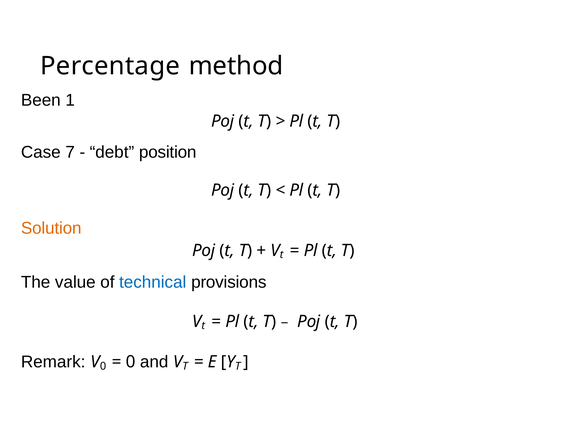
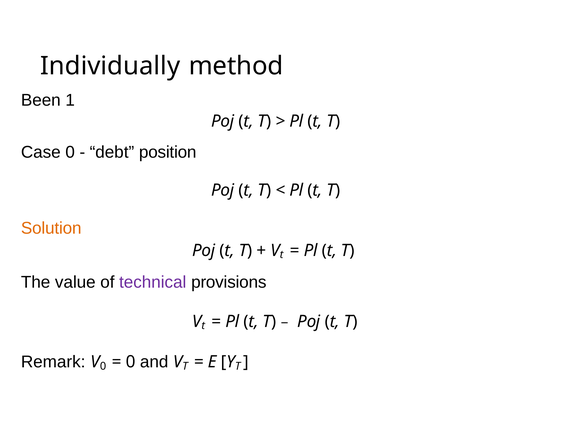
Percentage: Percentage -> Individually (110, 66)
Case 7: 7 -> 0 (70, 152)
technical colour: blue -> purple (153, 282)
